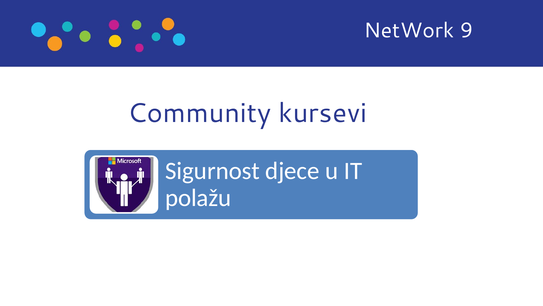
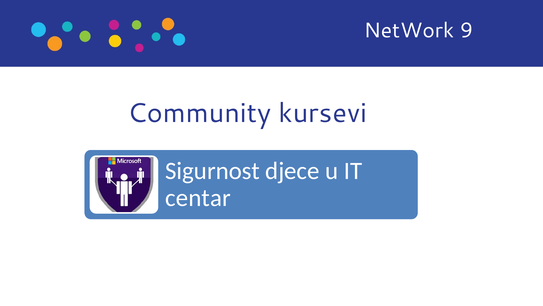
polažu: polažu -> centar (198, 198)
